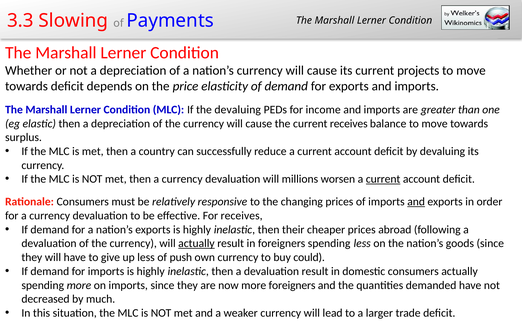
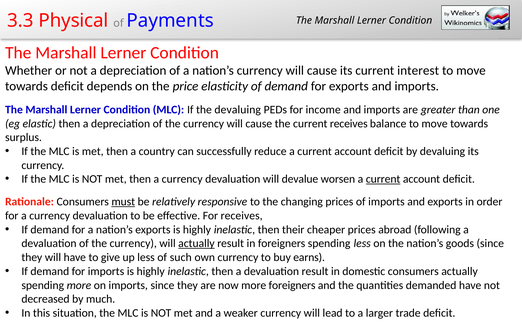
Slowing: Slowing -> Physical (74, 21)
projects: projects -> interest (418, 71)
millions: millions -> devalue (300, 179)
must underline: none -> present (123, 202)
and underline: present -> none (416, 202)
push: push -> such (181, 258)
could: could -> earns (309, 258)
